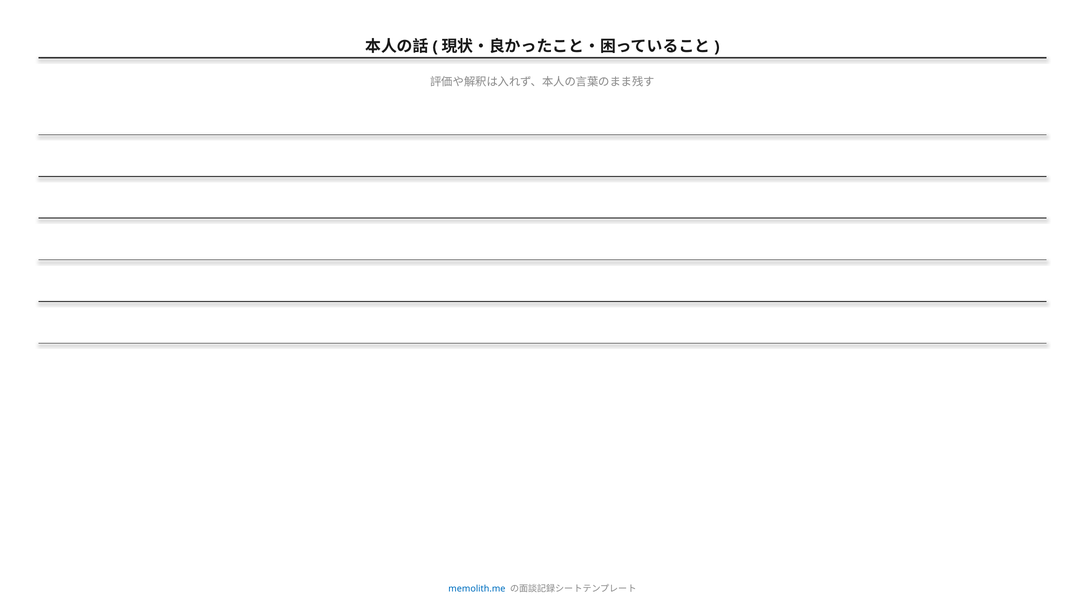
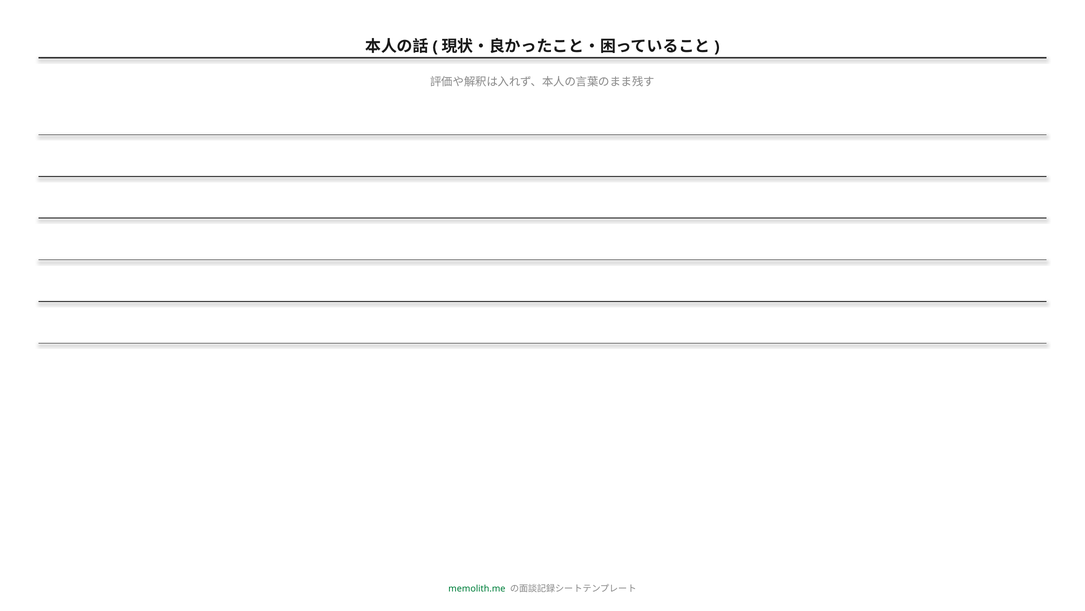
memolith.me colour: blue -> green (477, 588)
